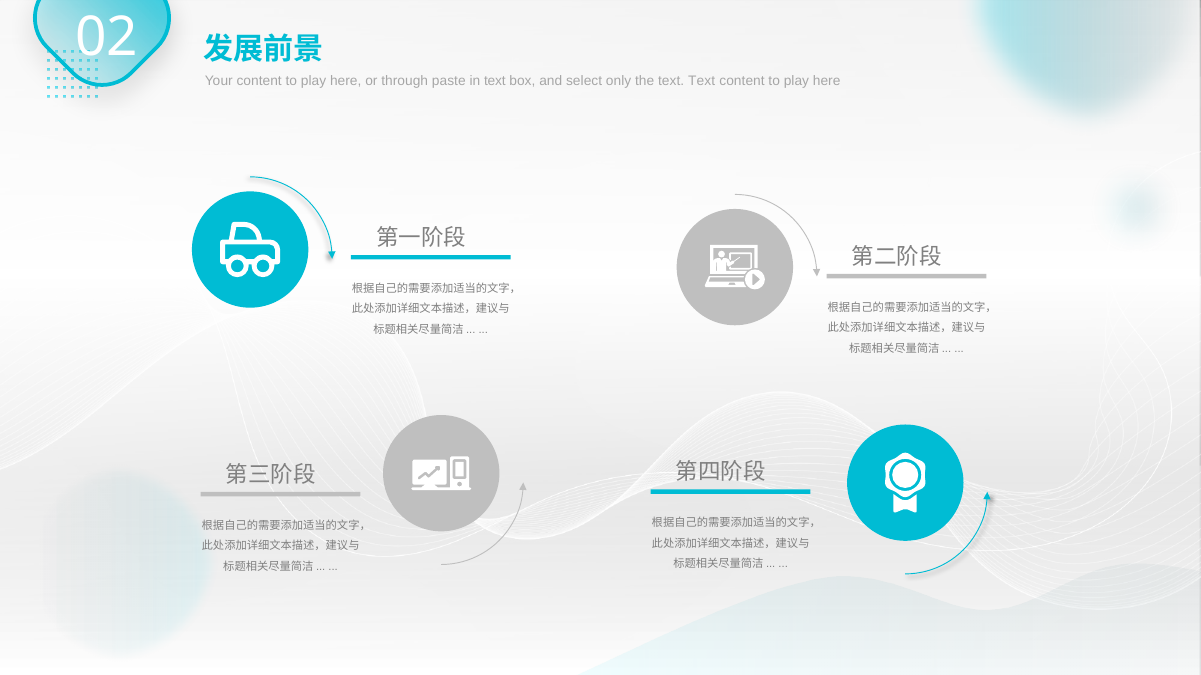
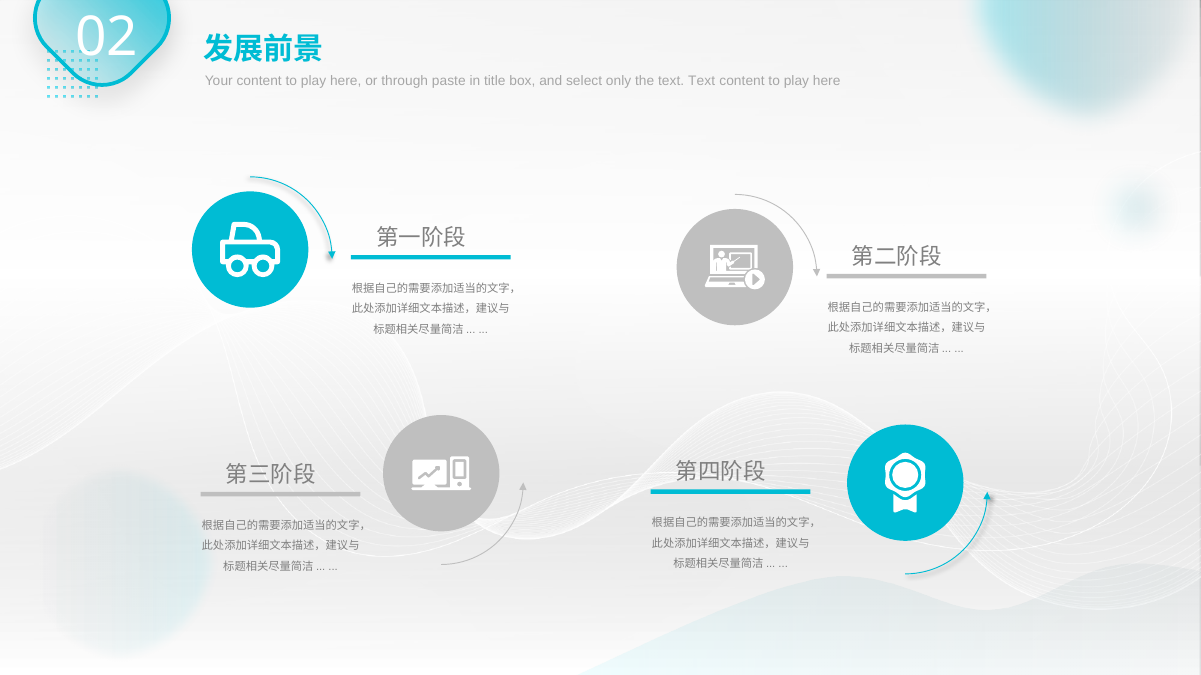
in text: text -> title (495, 81)
